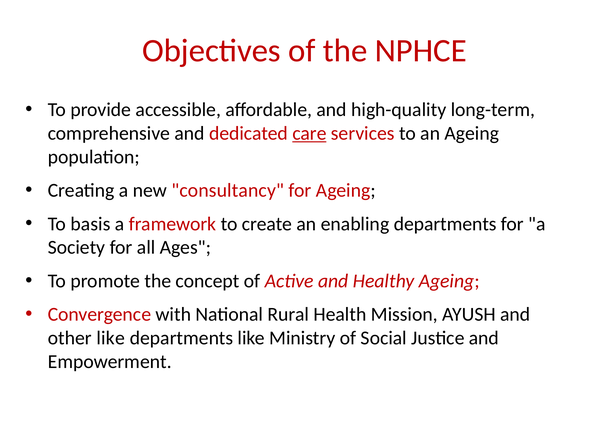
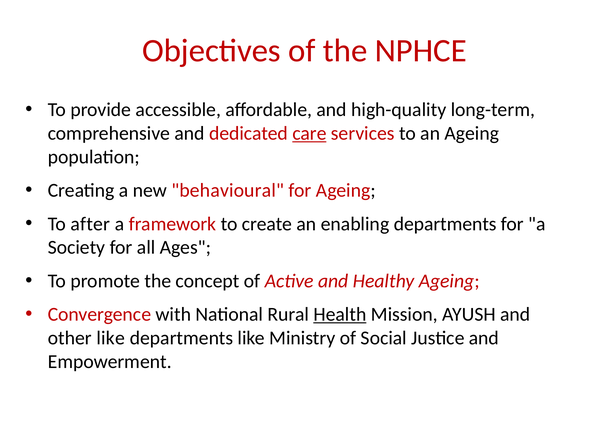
consultancy: consultancy -> behavioural (228, 191)
basis: basis -> after (90, 224)
Health underline: none -> present (340, 315)
